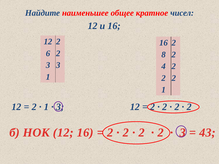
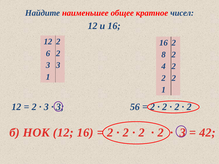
1: 1 -> 3 (46, 107)
12: 12 -> 56 (135, 107)
43: 43 -> 42 (207, 133)
